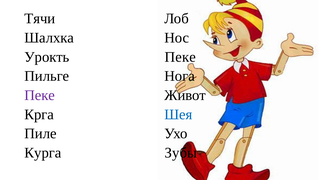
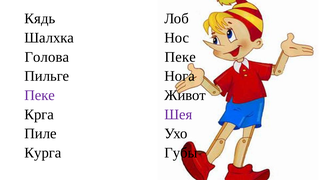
Тячи: Тячи -> Кядь (40, 19)
Урокть: Урокть -> Голова (47, 57)
Шея colour: blue -> purple (178, 114)
Зубы: Зубы -> Губы (181, 153)
